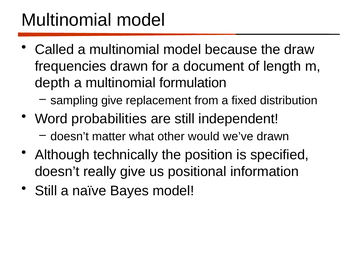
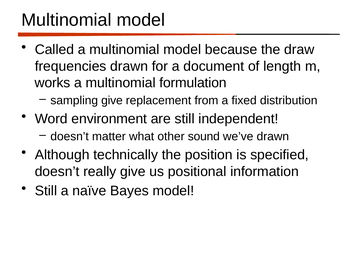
depth: depth -> works (53, 83)
probabilities: probabilities -> environment (109, 119)
would: would -> sound (204, 137)
